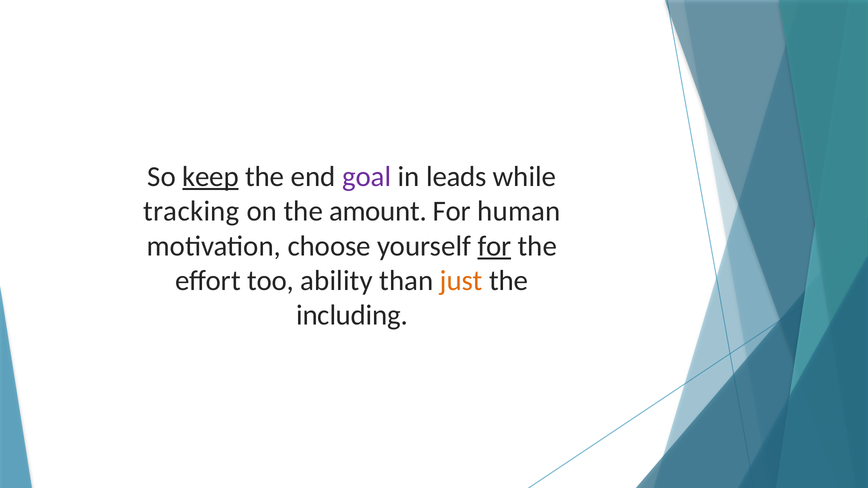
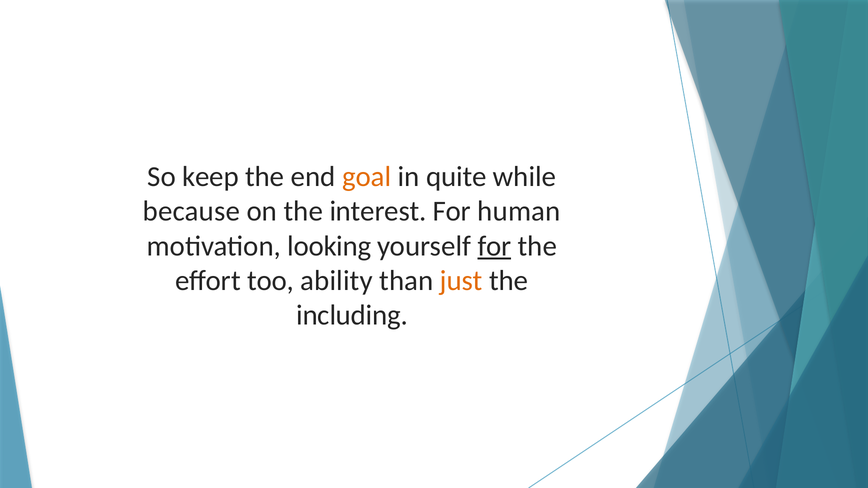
keep underline: present -> none (211, 177)
goal colour: purple -> orange (367, 177)
leads: leads -> quite (456, 177)
tracking: tracking -> because (191, 211)
amount: amount -> interest (378, 211)
choose: choose -> looking (329, 246)
